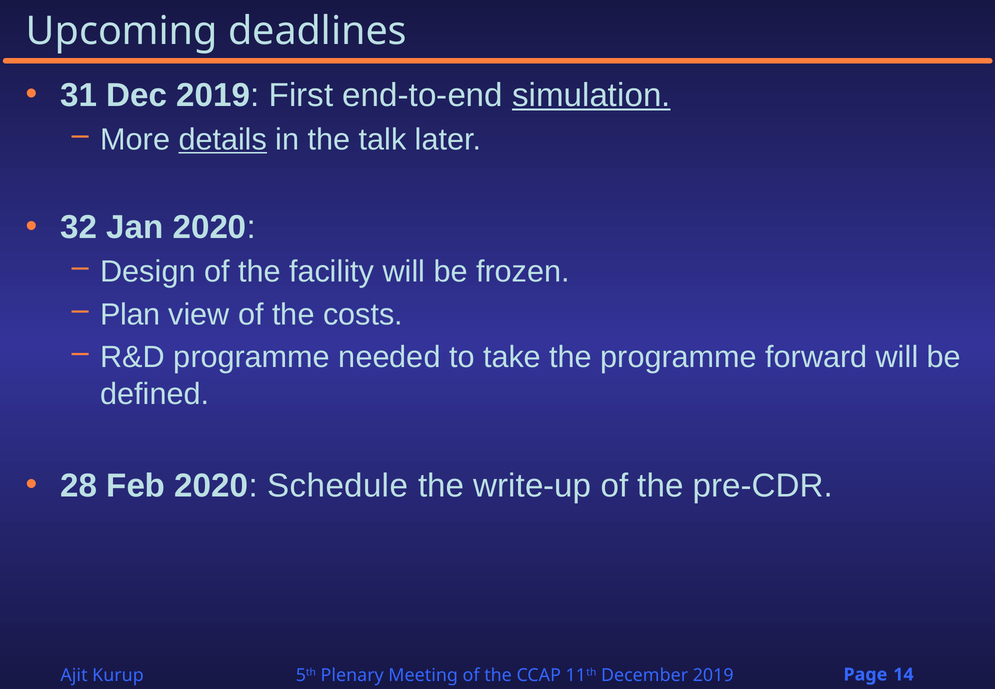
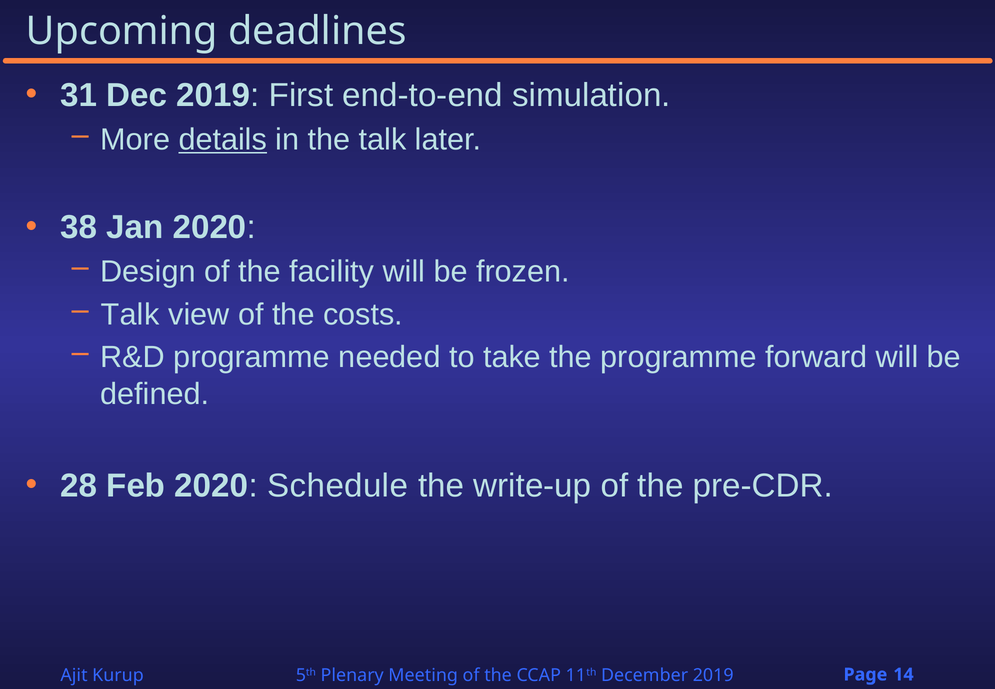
simulation underline: present -> none (591, 95)
32: 32 -> 38 (79, 227)
Plan: Plan -> Talk (130, 314)
